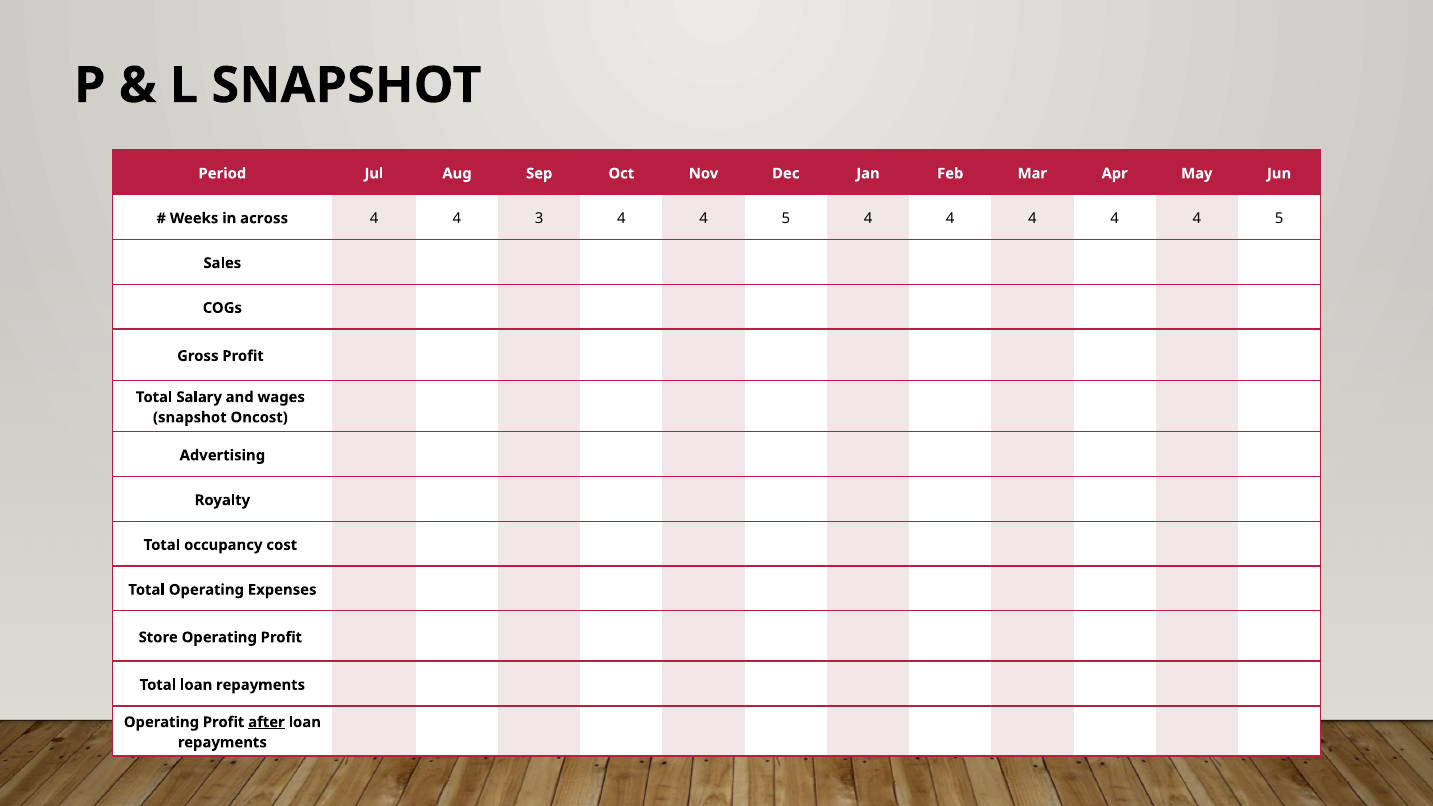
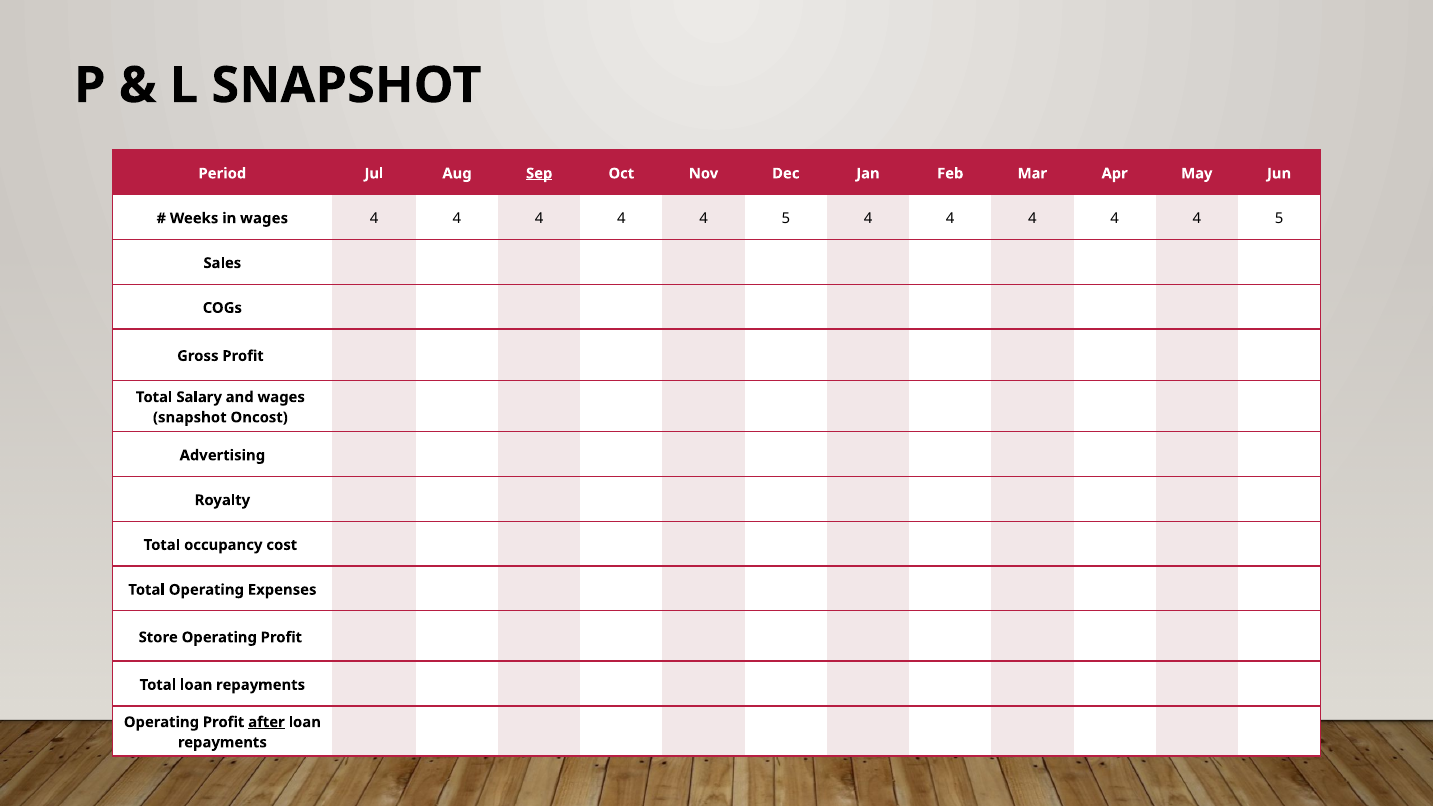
Sep underline: none -> present (539, 174)
in across: across -> wages (264, 218)
3: 3 -> 4 (539, 218)
